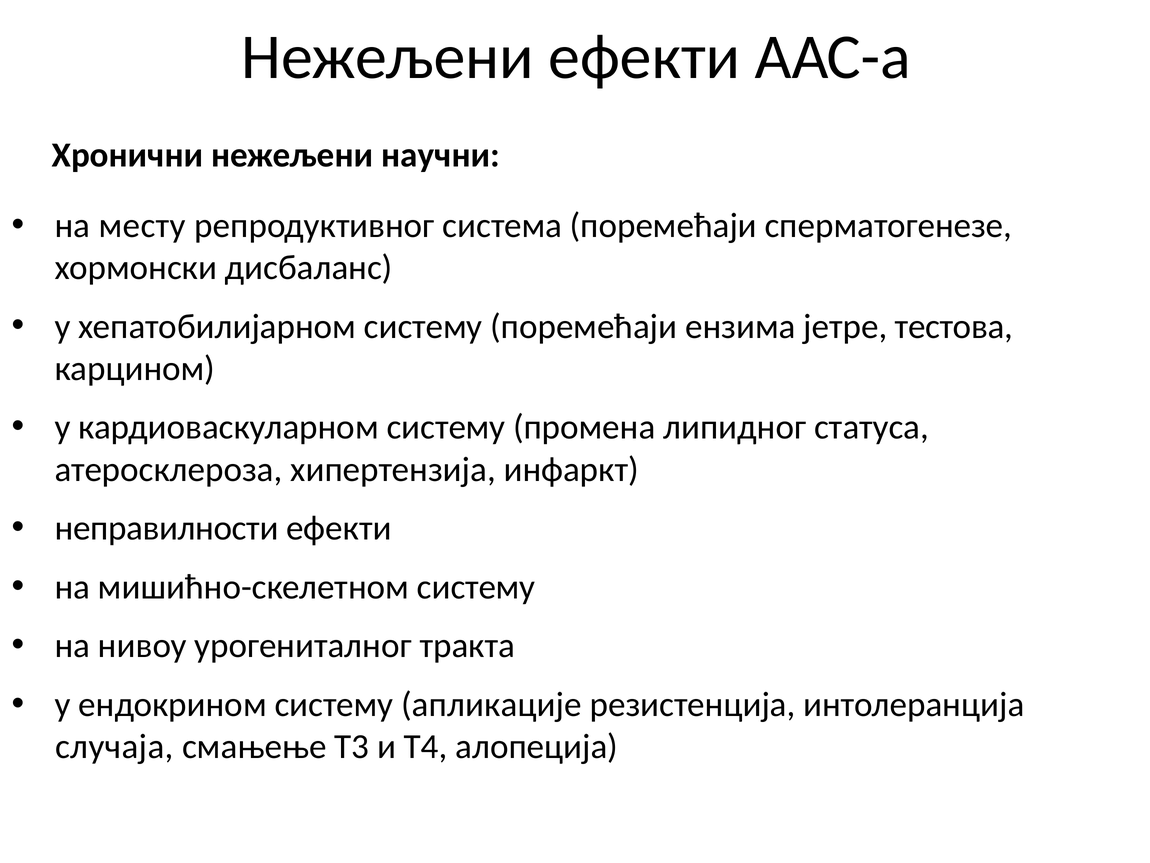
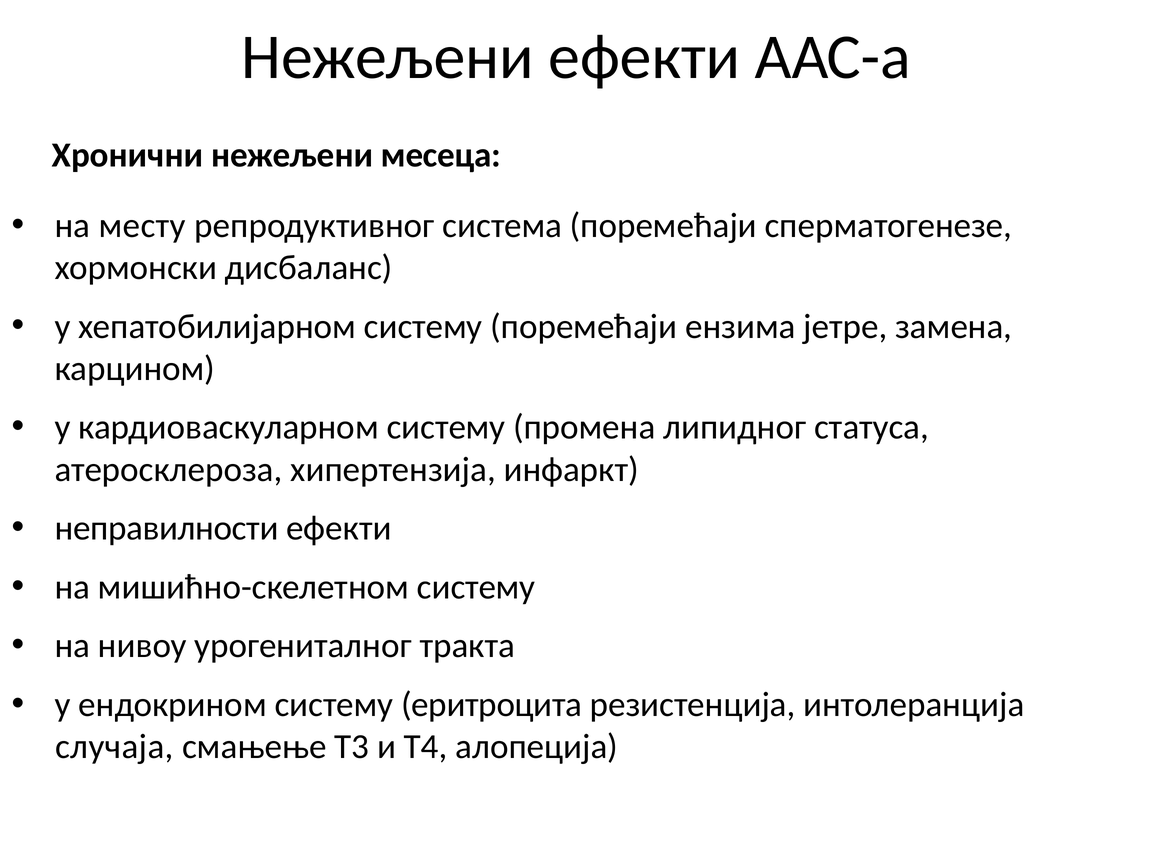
научни: научни -> месеца (441, 155)
тестова: тестова -> замена (954, 326)
апликације: апликације -> еритроцита (492, 704)
